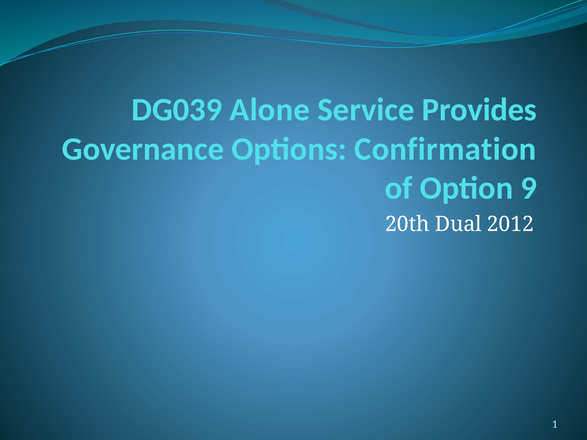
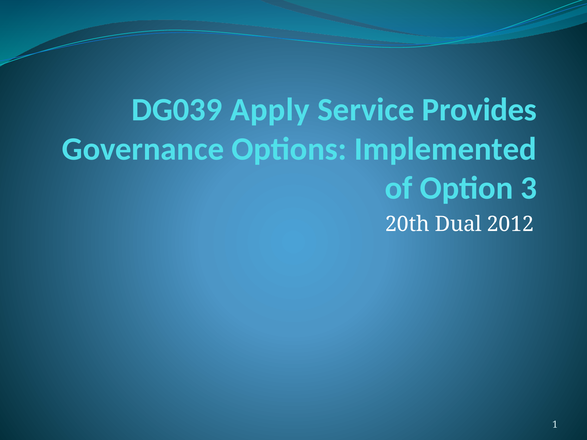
Alone: Alone -> Apply (270, 110)
Confirmation: Confirmation -> Implemented (445, 149)
9: 9 -> 3 (529, 188)
